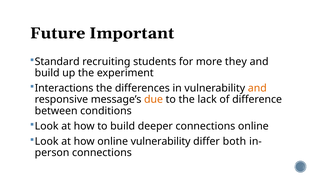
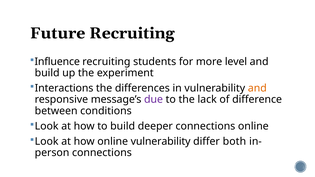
Future Important: Important -> Recruiting (132, 33)
Standard: Standard -> Influence (57, 62)
they: they -> level (236, 62)
due colour: orange -> purple (154, 100)
